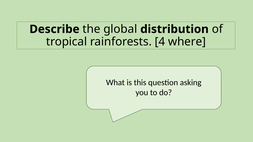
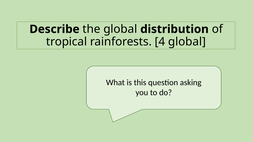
4 where: where -> global (187, 42)
